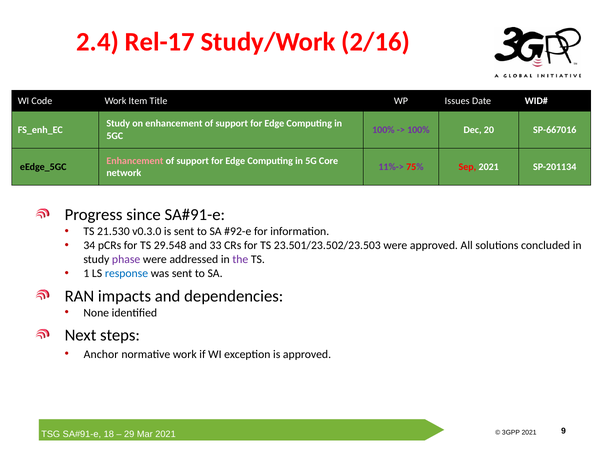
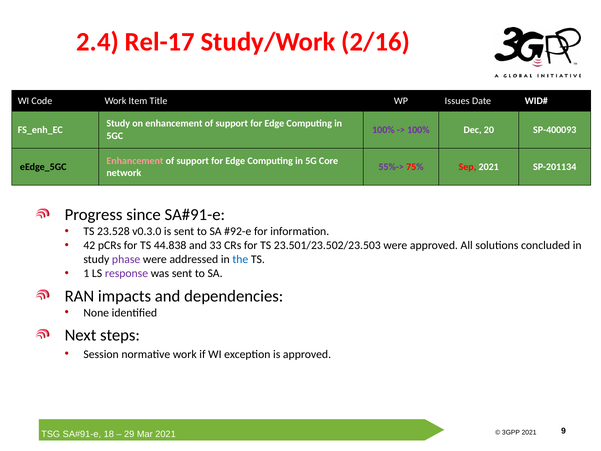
SP-667016: SP-667016 -> SP-400093 (555, 130)
11%->: 11%-> -> 55%-> (391, 167)
21.530: 21.530 -> 23.528 (113, 231)
34: 34 -> 42 (89, 245)
29.548: 29.548 -> 44.838 (170, 245)
the colour: purple -> blue (240, 259)
response colour: blue -> purple (127, 273)
Anchor: Anchor -> Session (101, 354)
